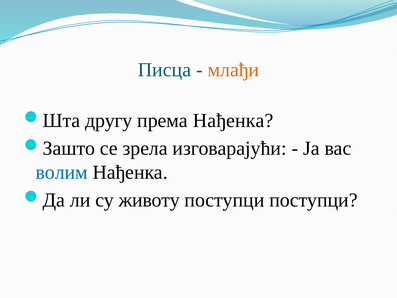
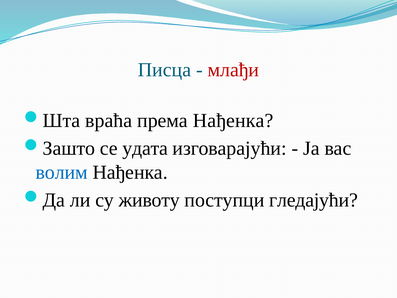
млађи colour: orange -> red (233, 70)
другу: другу -> враћа (109, 120)
зрела: зрела -> удата (145, 148)
поступци поступци: поступци -> гледајући (314, 200)
